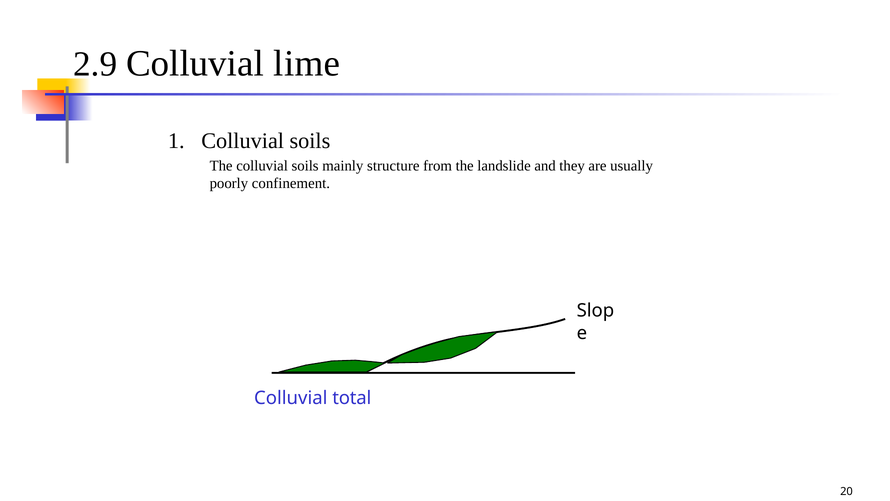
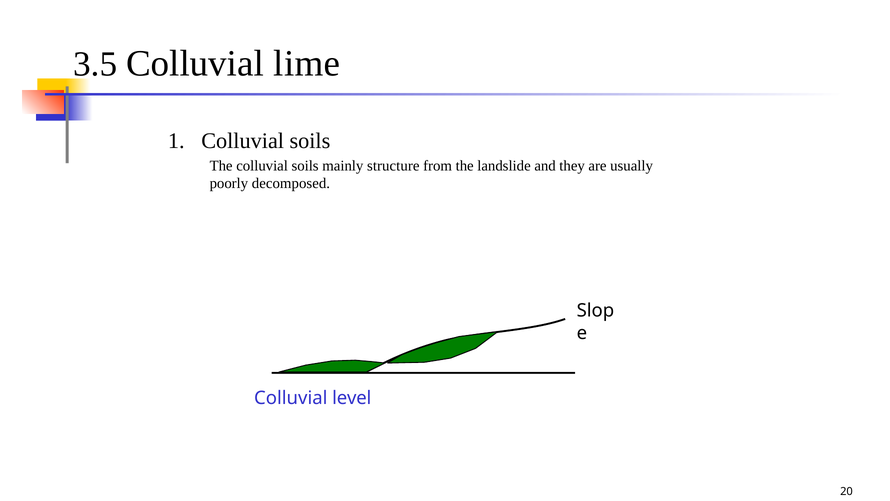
2.9: 2.9 -> 3.5 (95, 64)
confinement: confinement -> decomposed (291, 183)
total: total -> level (352, 398)
